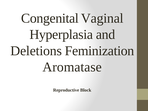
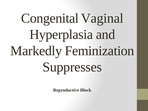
Deletions: Deletions -> Markedly (36, 51)
Aromatase: Aromatase -> Suppresses (72, 67)
